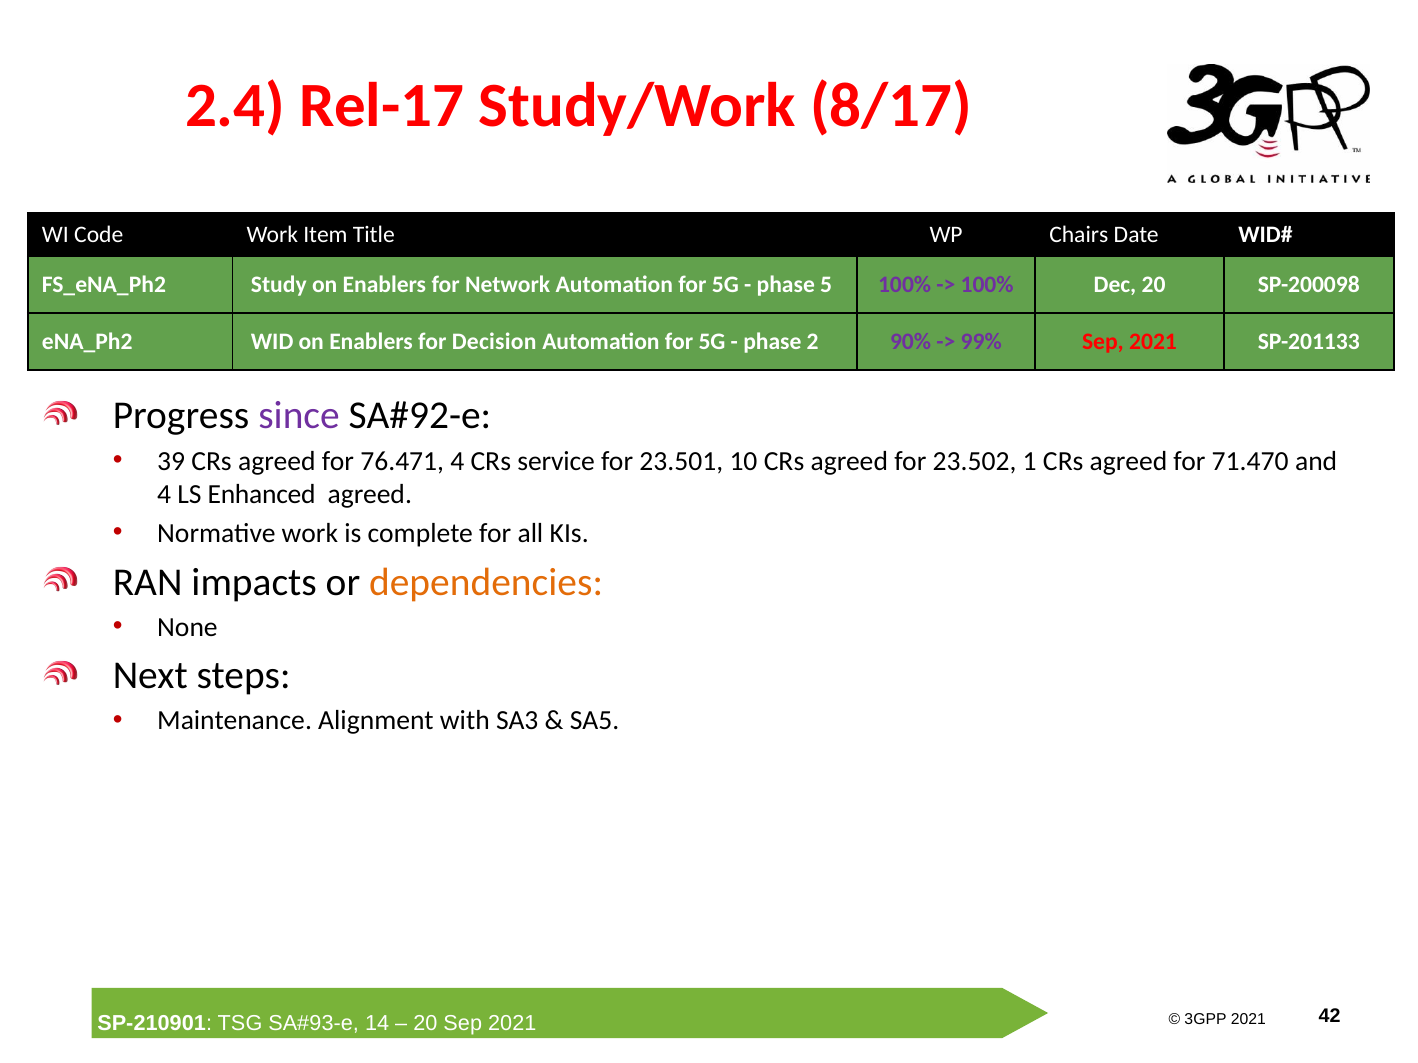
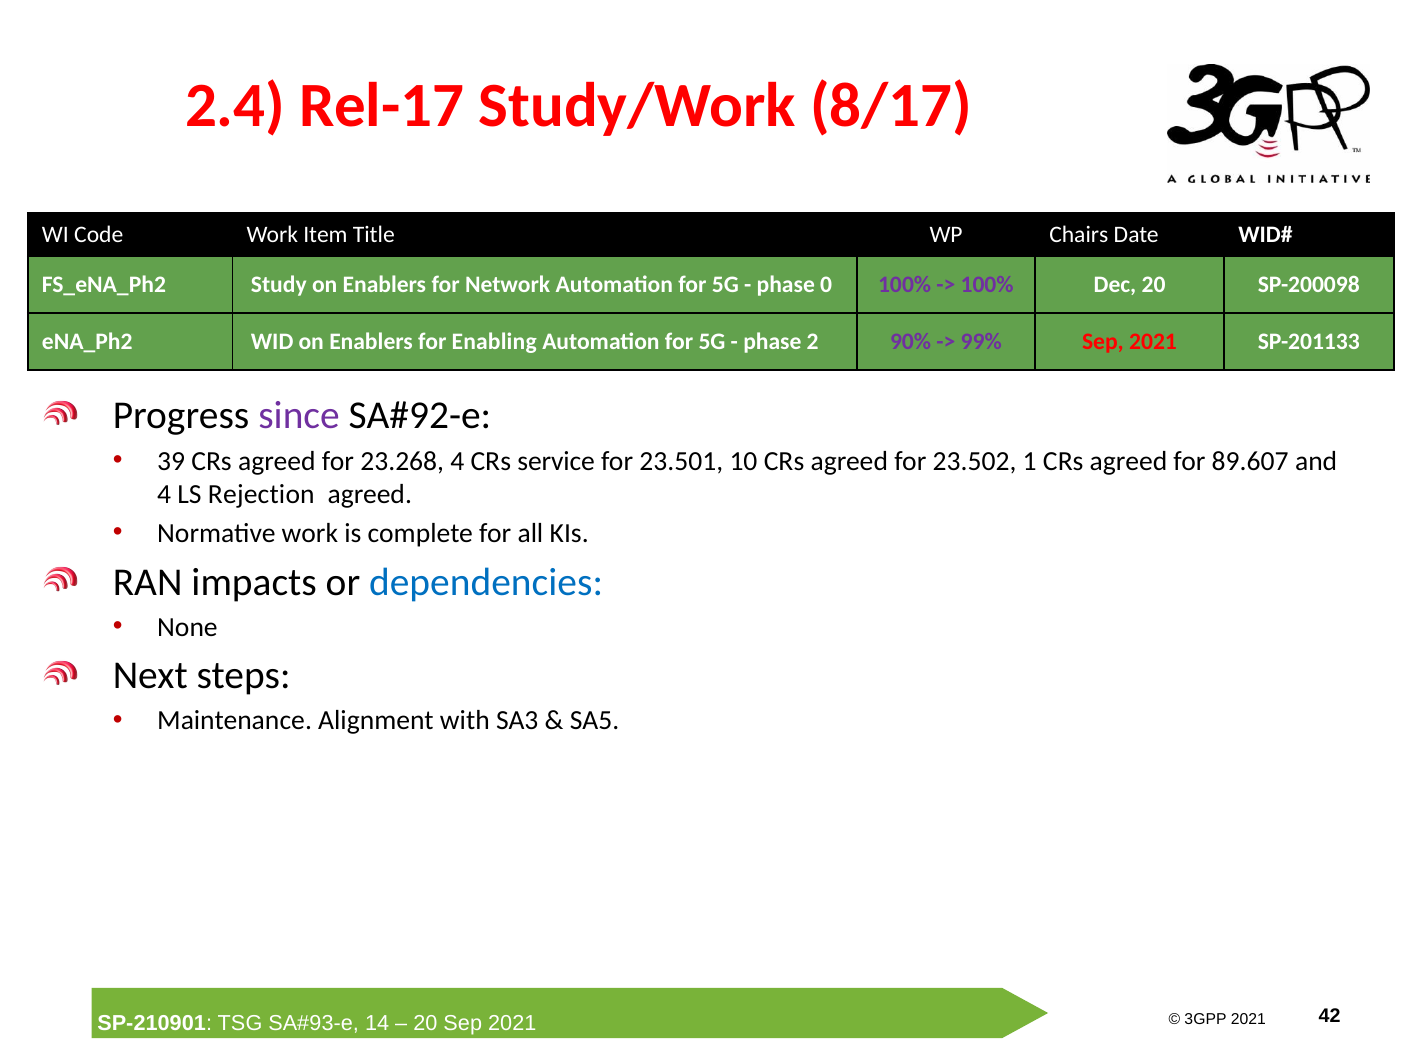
5: 5 -> 0 (826, 285)
Decision: Decision -> Enabling (494, 342)
76.471: 76.471 -> 23.268 (402, 461)
71.470: 71.470 -> 89.607 (1250, 461)
Enhanced: Enhanced -> Rejection (261, 495)
dependencies colour: orange -> blue (486, 582)
